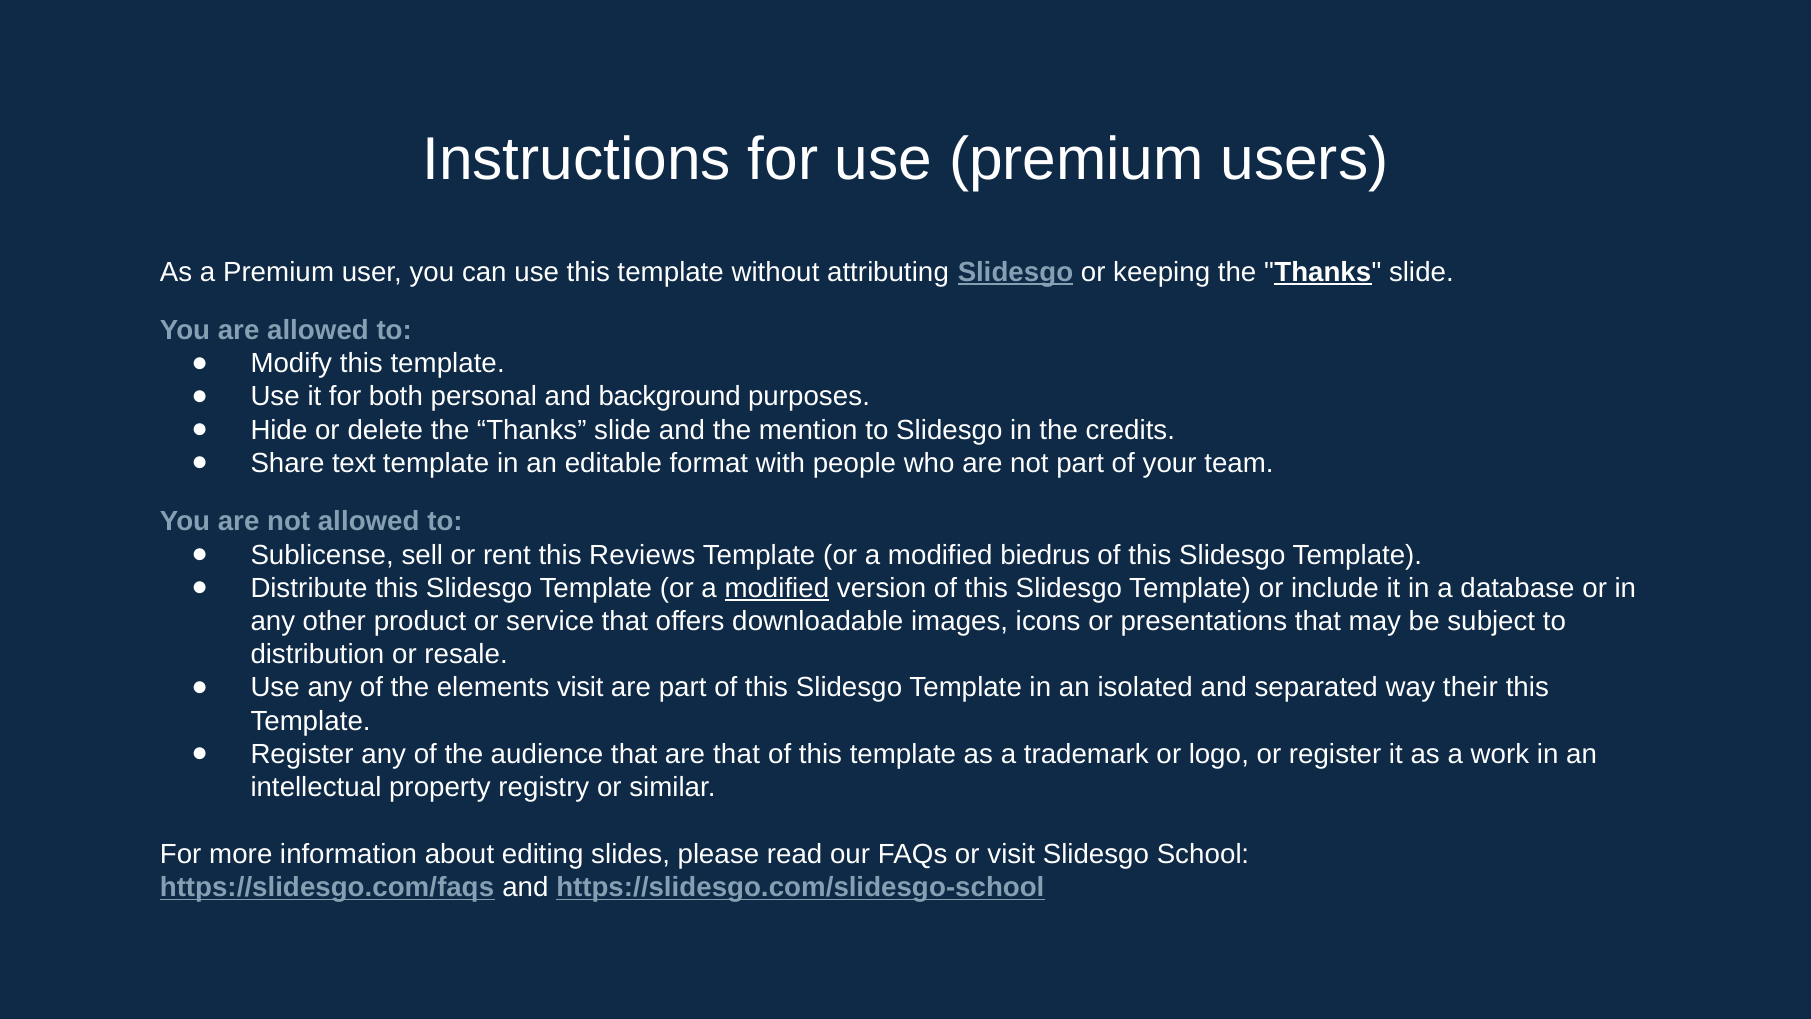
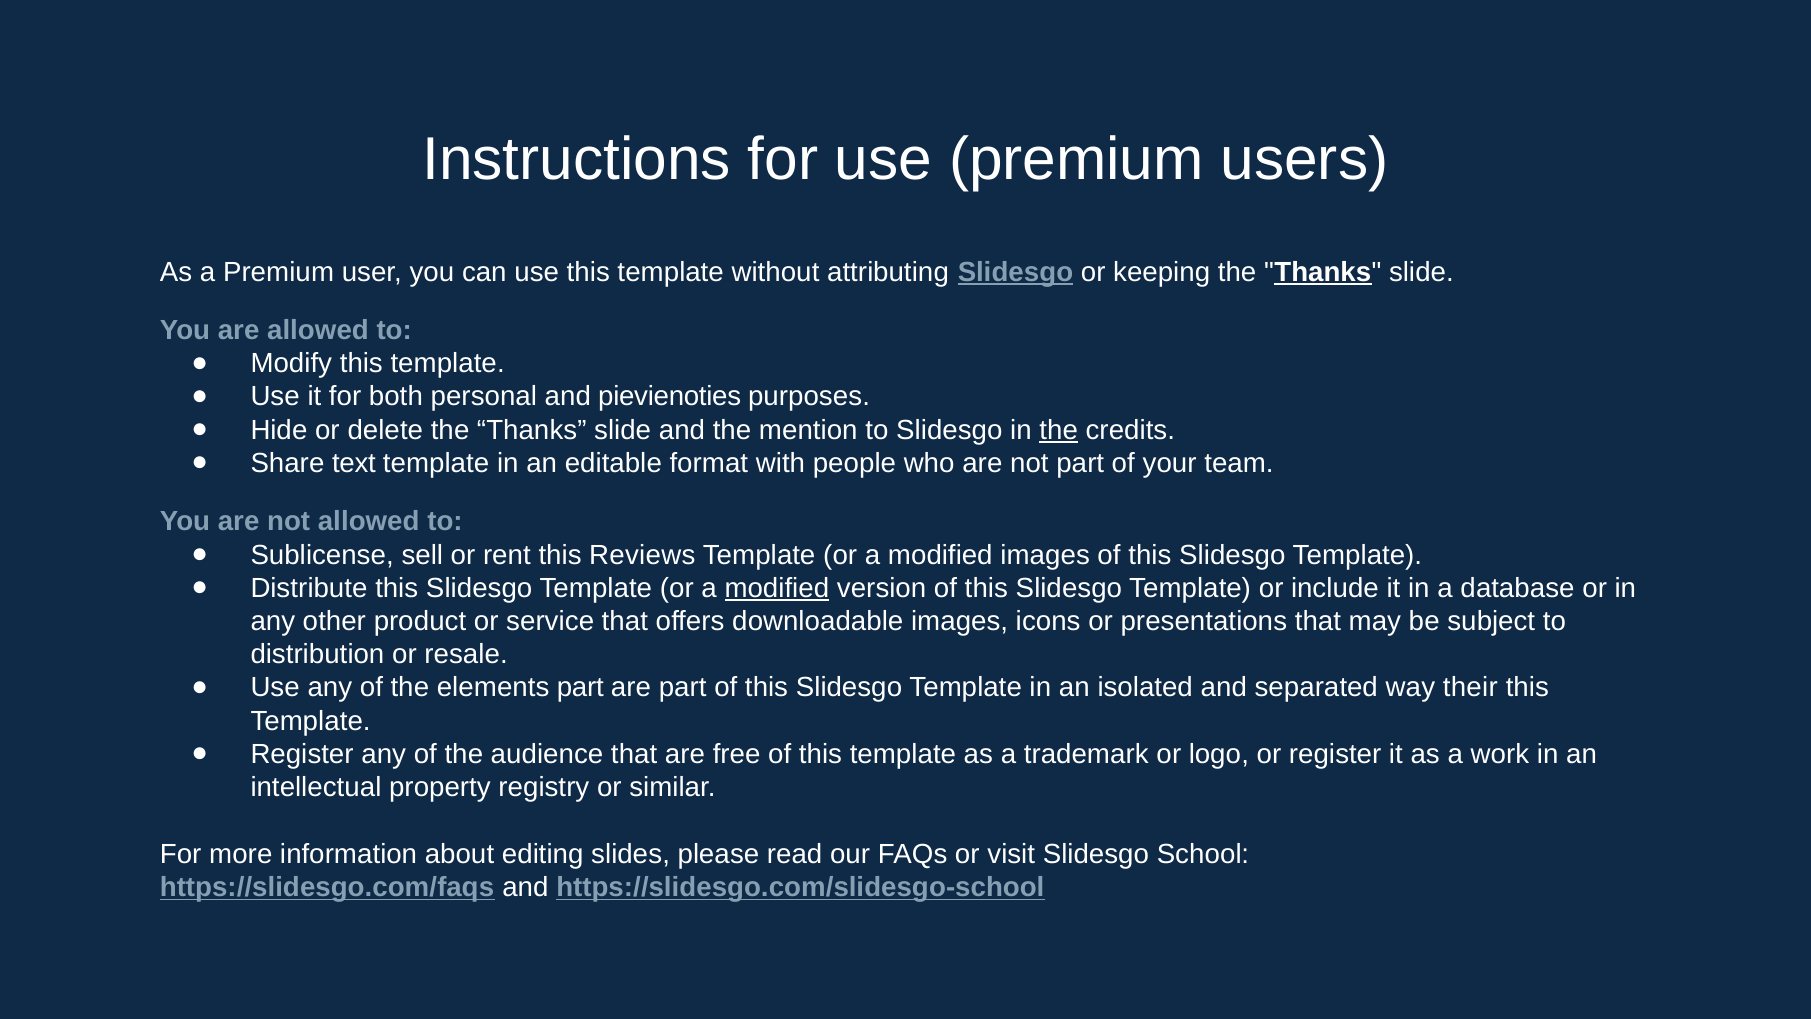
background: background -> pievienoties (670, 397)
the underline: none -> present (1059, 430)
modified biedrus: biedrus -> images (1045, 555)
elements visit: visit -> part (580, 688)
are that: that -> free (737, 754)
